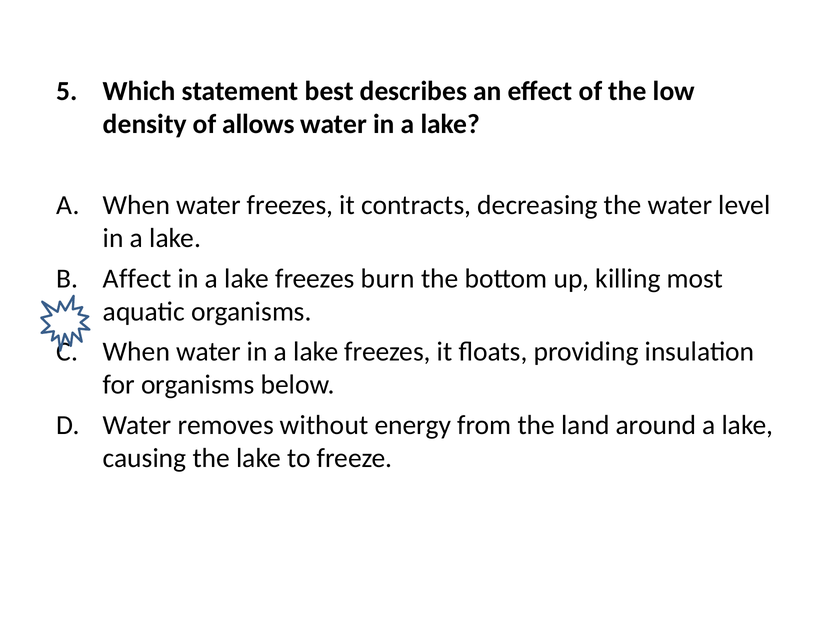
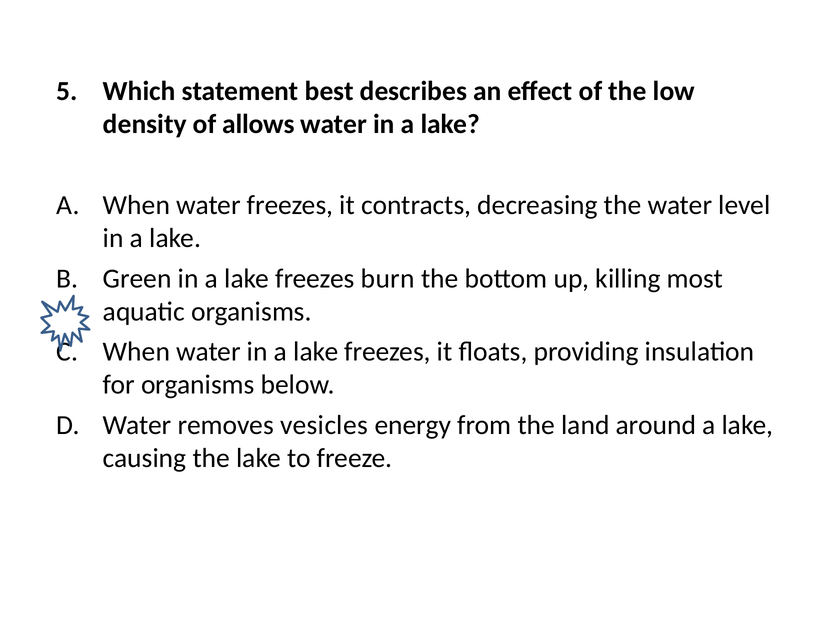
Affect: Affect -> Green (137, 279)
without: without -> vesicles (324, 426)
